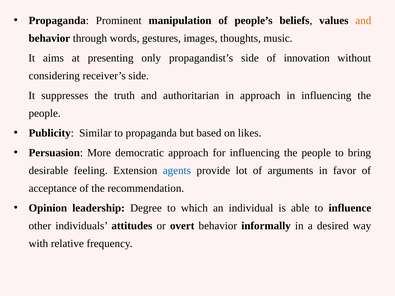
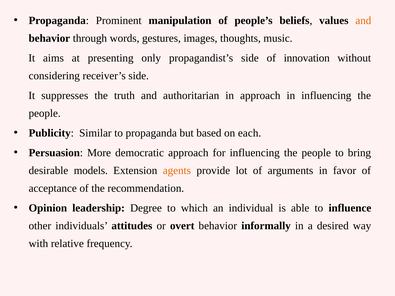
likes: likes -> each (250, 133)
feeling: feeling -> models (91, 171)
agents colour: blue -> orange (177, 171)
